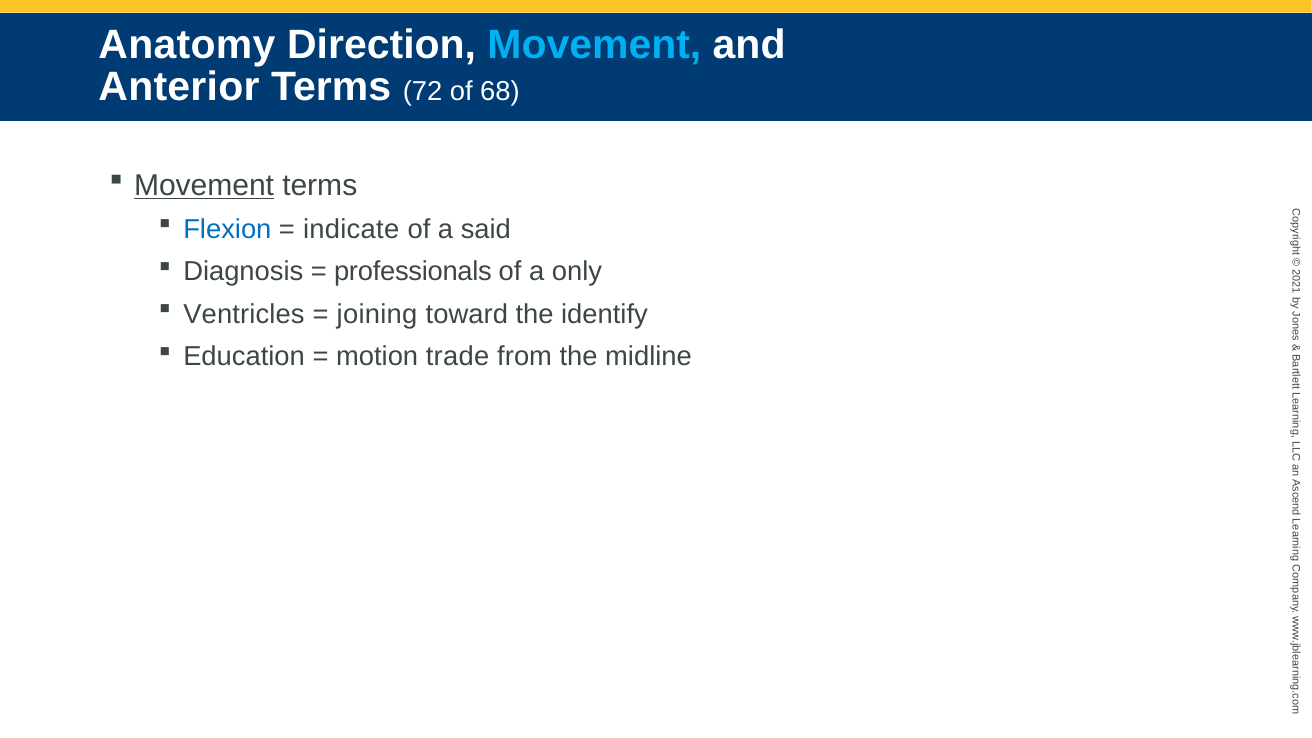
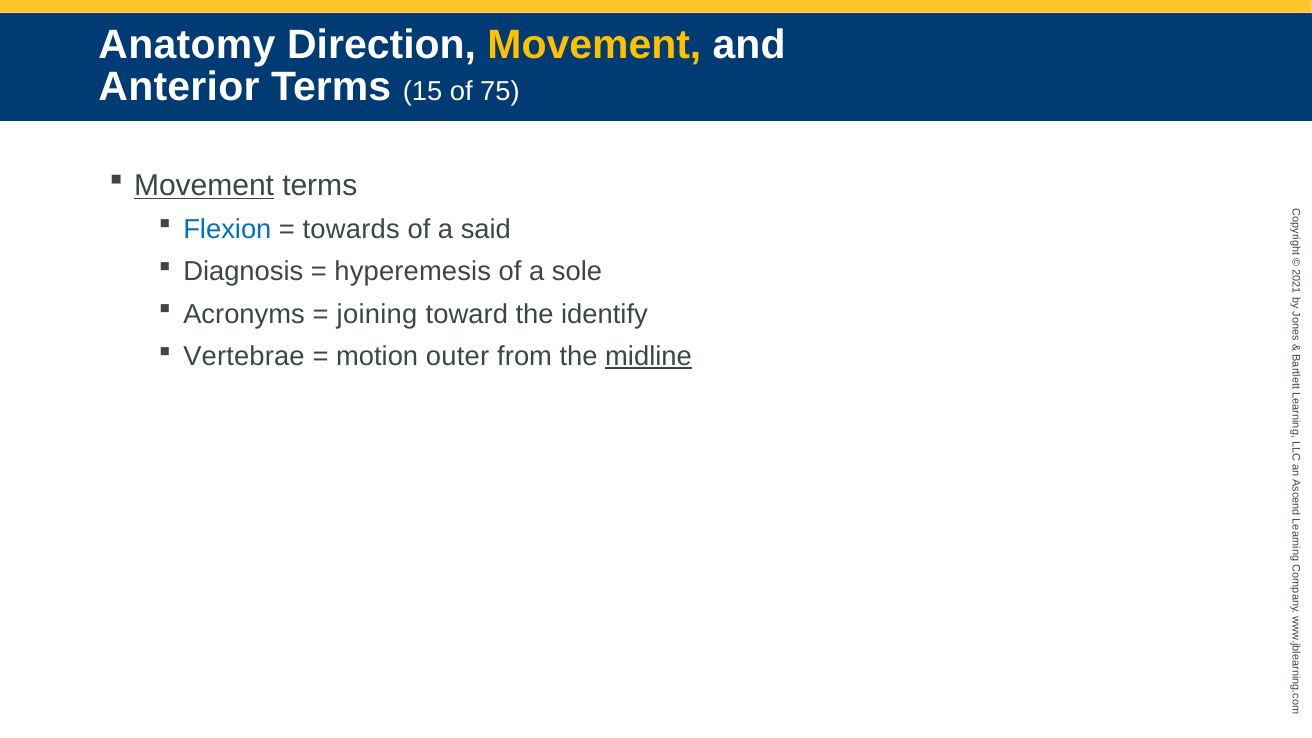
Movement colour: light blue -> yellow (594, 45)
72: 72 -> 15 (423, 91)
68: 68 -> 75 (500, 91)
indicate: indicate -> towards (351, 229)
professionals: professionals -> hyperemesis (413, 272)
only: only -> sole (577, 272)
Ventricles: Ventricles -> Acronyms (244, 314)
Education: Education -> Vertebrae (244, 356)
trade: trade -> outer (458, 356)
midline underline: none -> present (649, 356)
